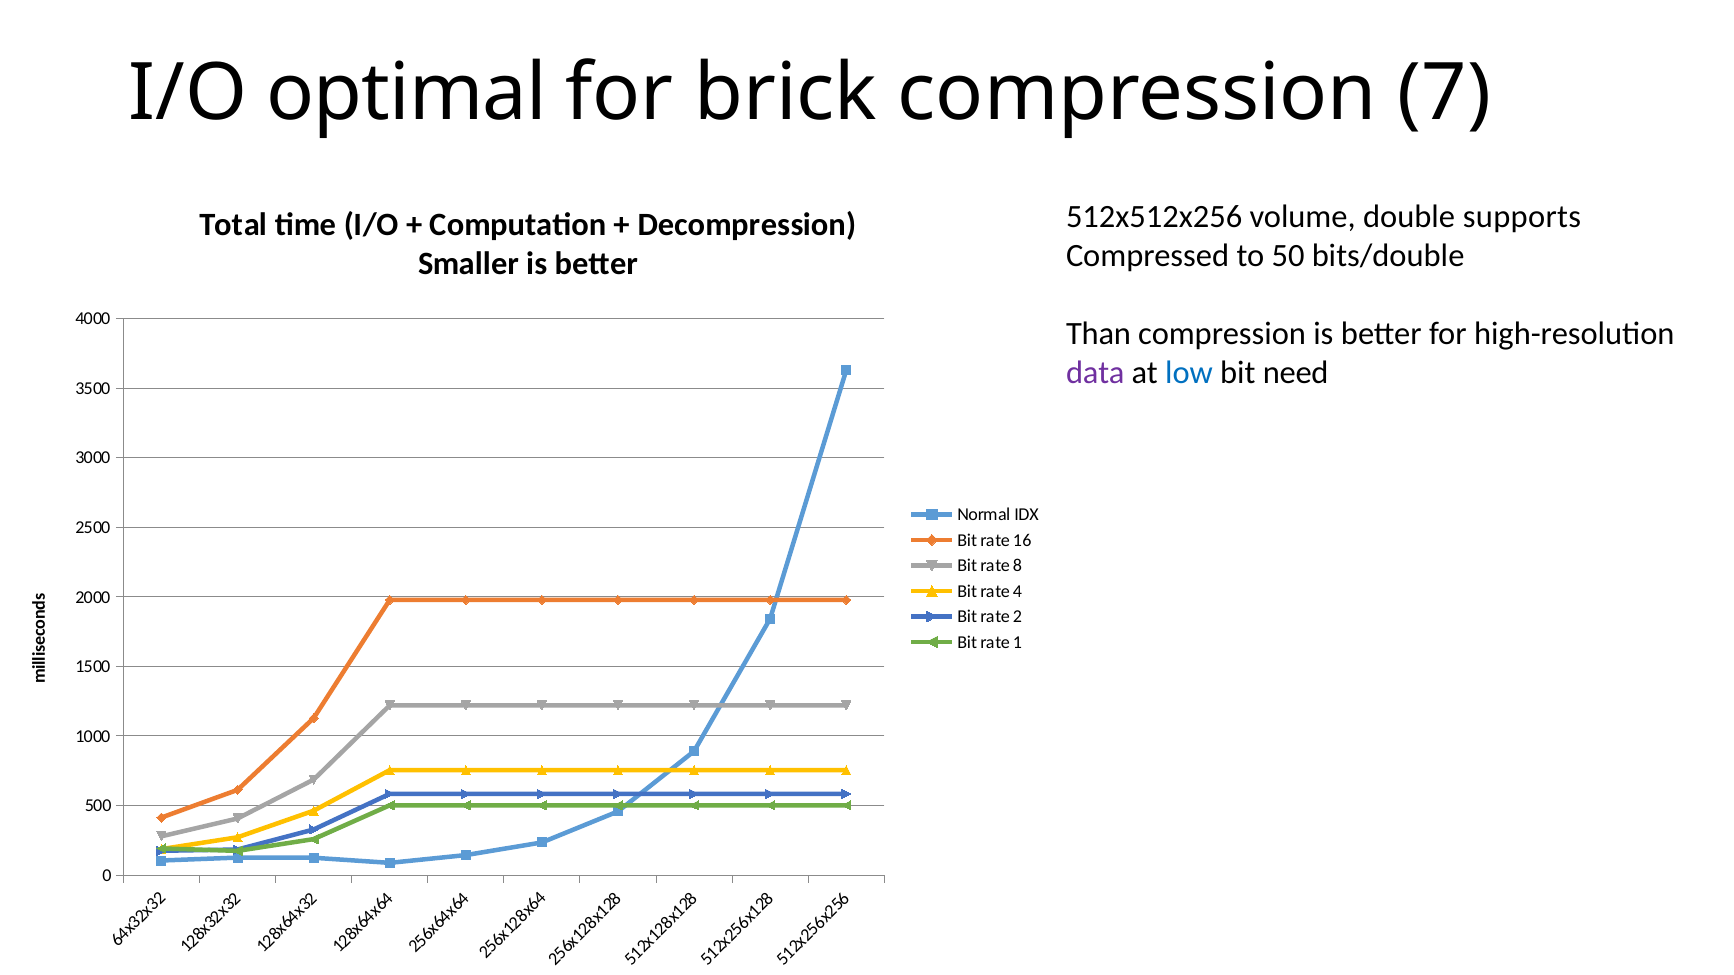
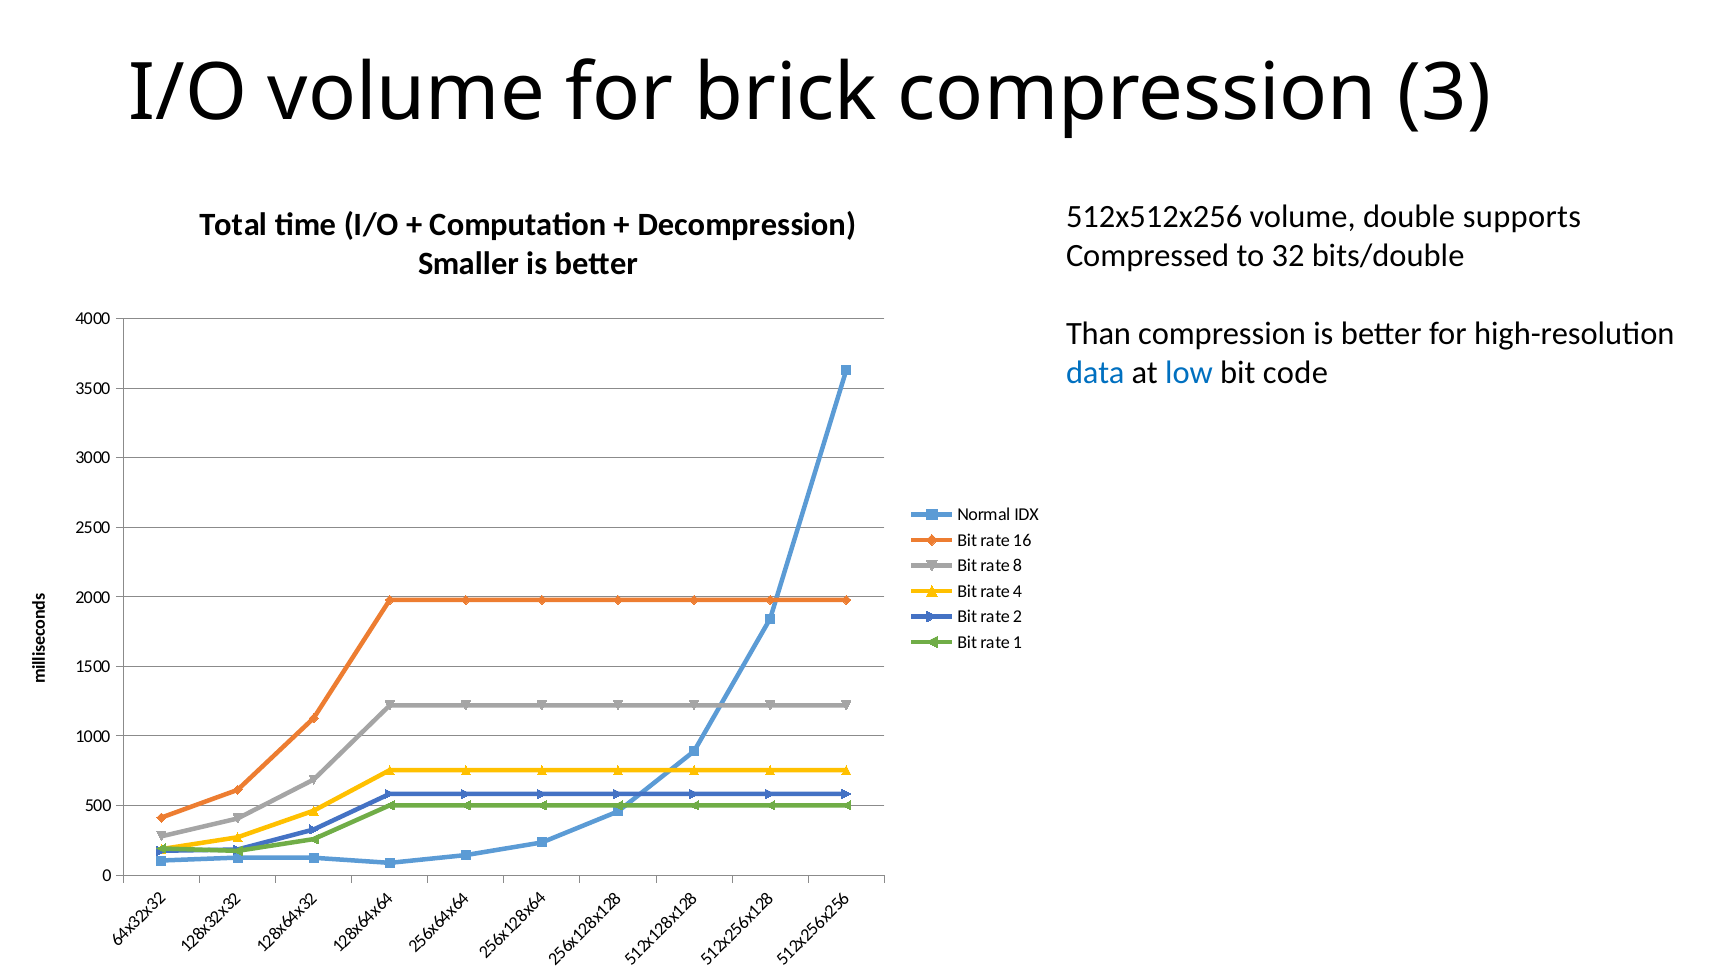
I/O optimal: optimal -> volume (406, 94)
compression 7: 7 -> 3 (1444, 94)
50: 50 -> 32 (1288, 256)
data colour: purple -> blue (1095, 373)
need: need -> code (1295, 373)
